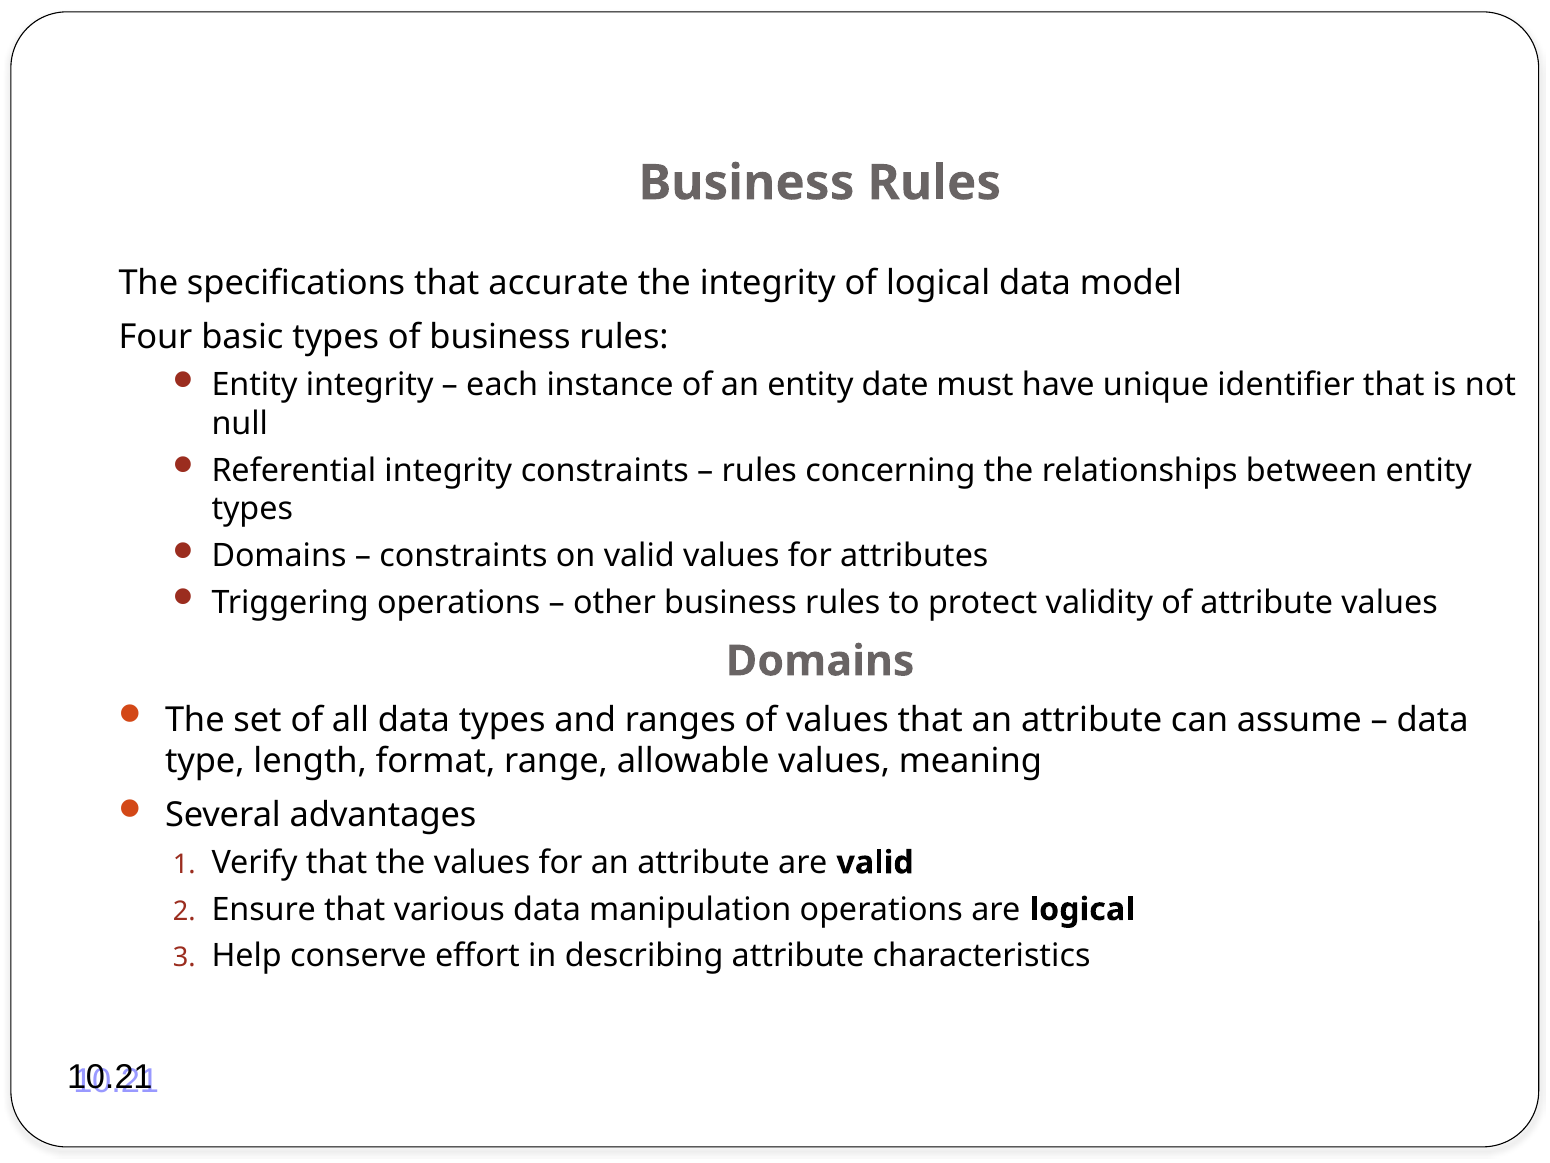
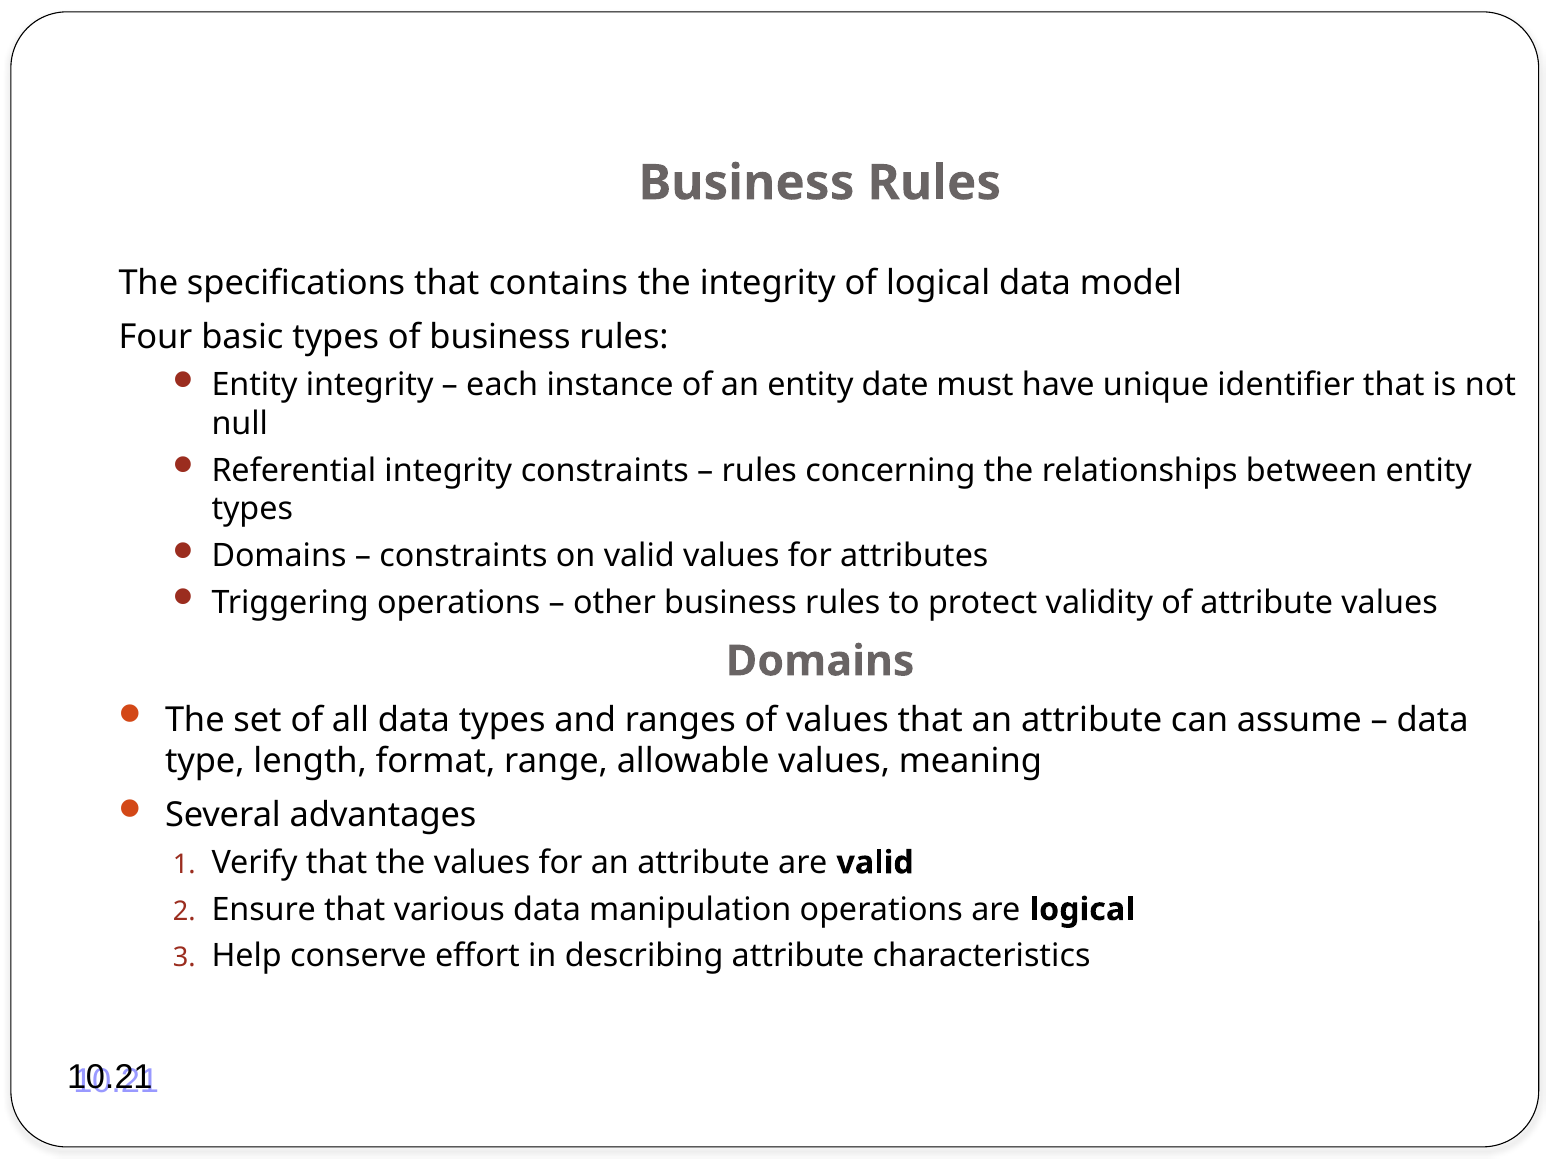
accurate: accurate -> contains (558, 283)
